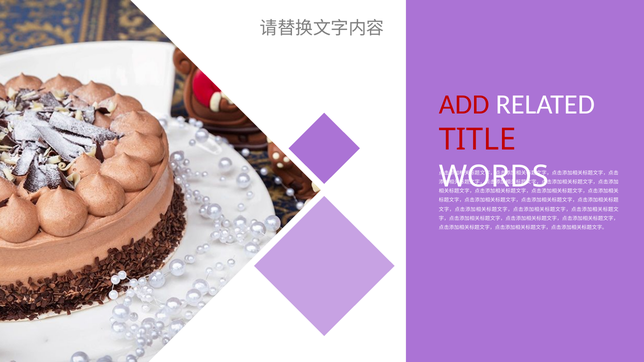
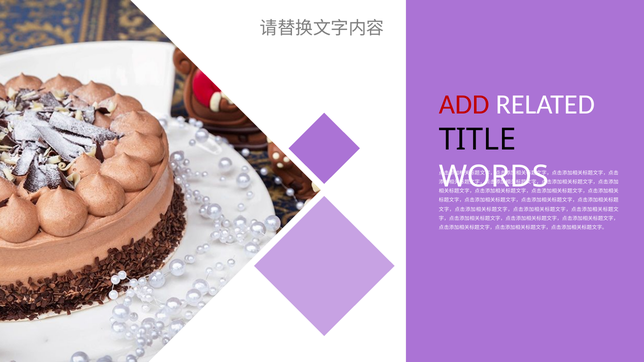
TITLE colour: red -> black (477, 140)
